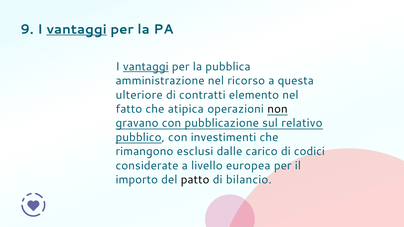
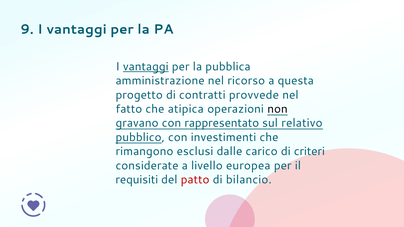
vantaggi underline: present -> none (77, 29)
ulteriore: ulteriore -> progetto (139, 95)
elemento: elemento -> provvede (254, 95)
pubblicazione: pubblicazione -> rappresentato (222, 123)
codici: codici -> criteri (309, 152)
importo: importo -> requisiti (137, 180)
patto colour: black -> red (195, 180)
